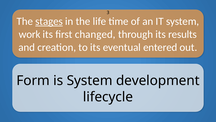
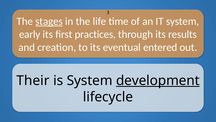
work: work -> early (30, 34)
changed: changed -> practices (95, 34)
Form: Form -> Their (33, 80)
development underline: none -> present (158, 80)
